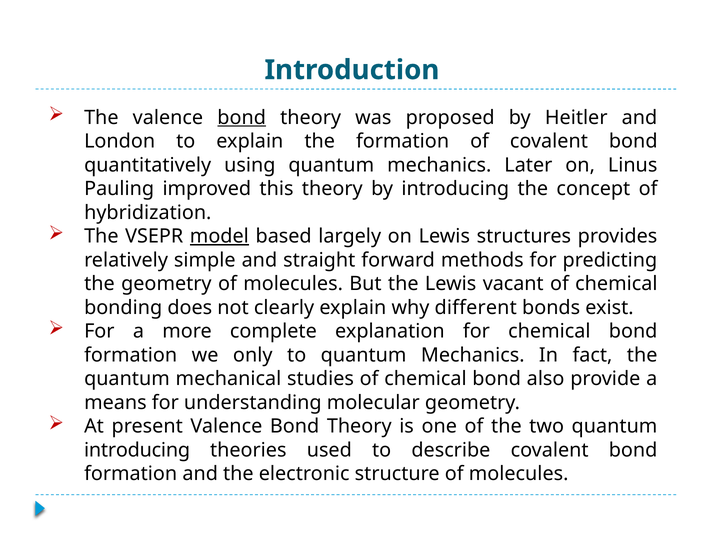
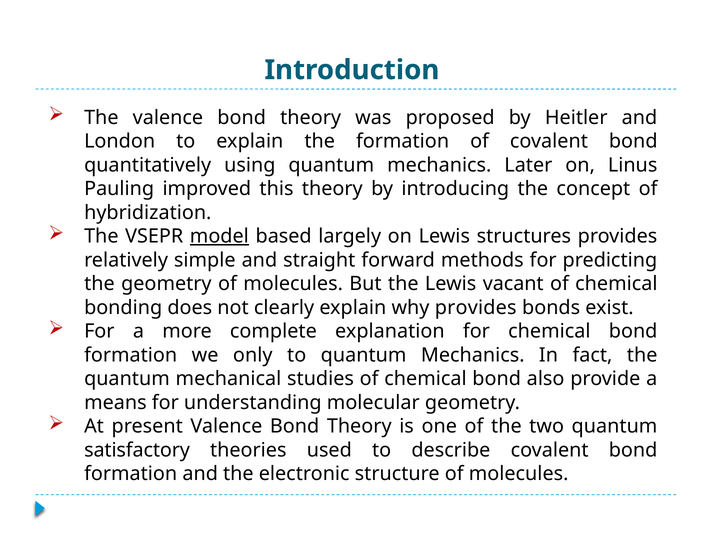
bond underline: present -> none (242, 118)
why different: different -> provides (476, 308)
introducing: introducing -> satisfactory (137, 450)
